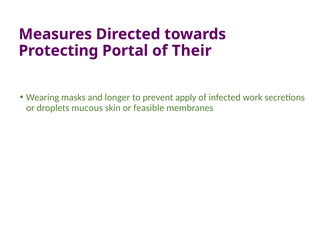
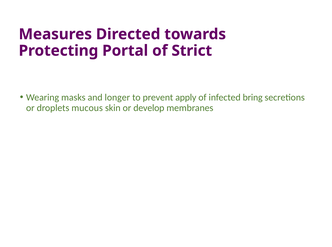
Their: Their -> Strict (192, 51)
work: work -> bring (253, 97)
feasible: feasible -> develop (149, 108)
